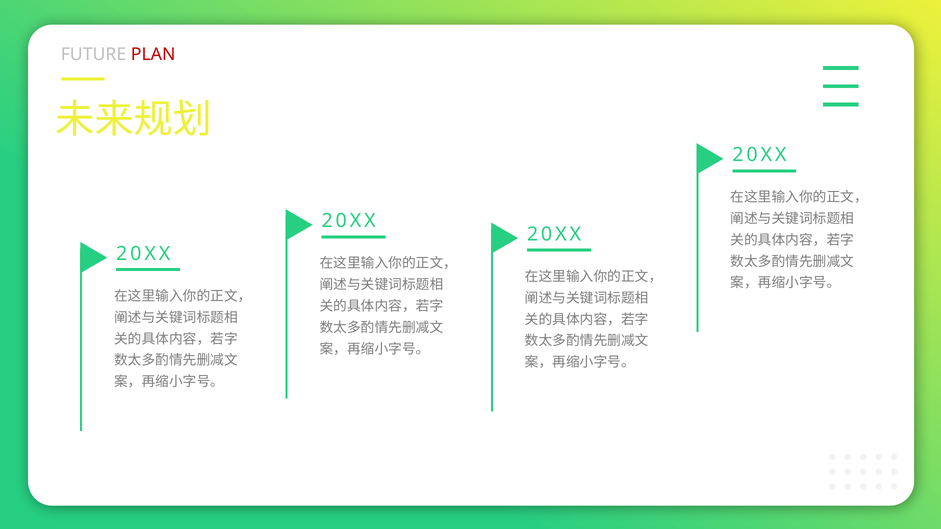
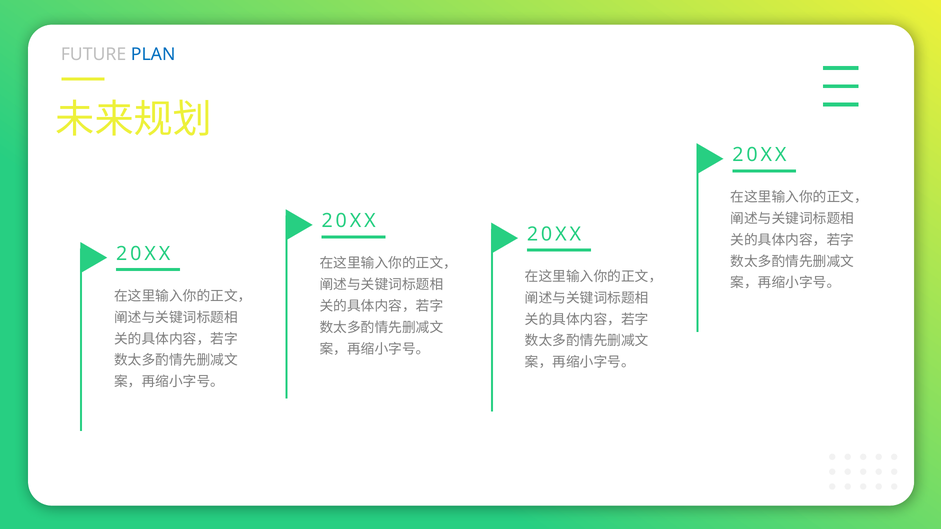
PLAN colour: red -> blue (153, 55)
